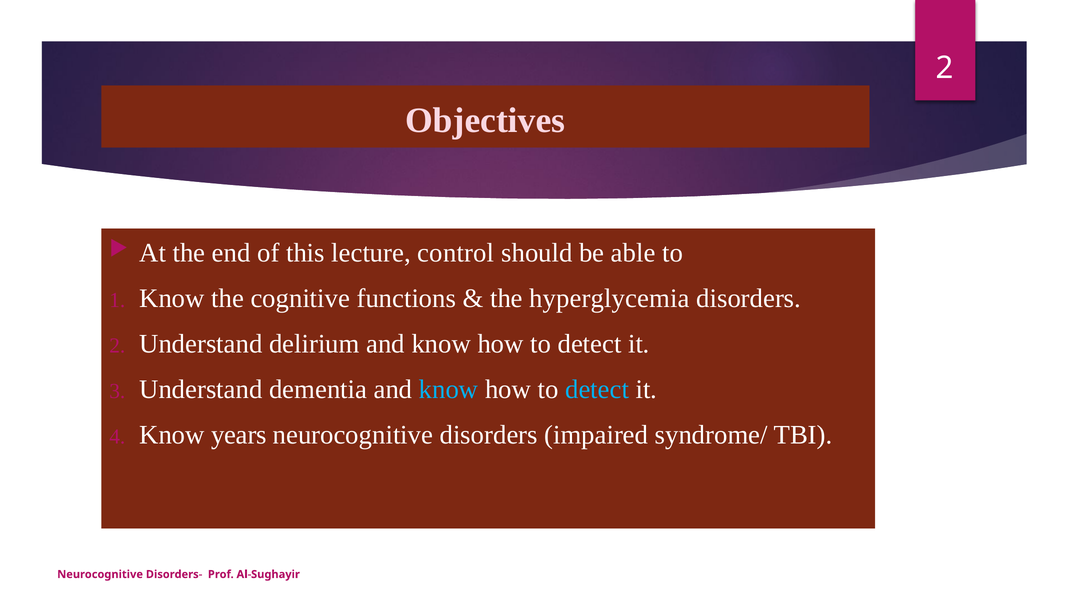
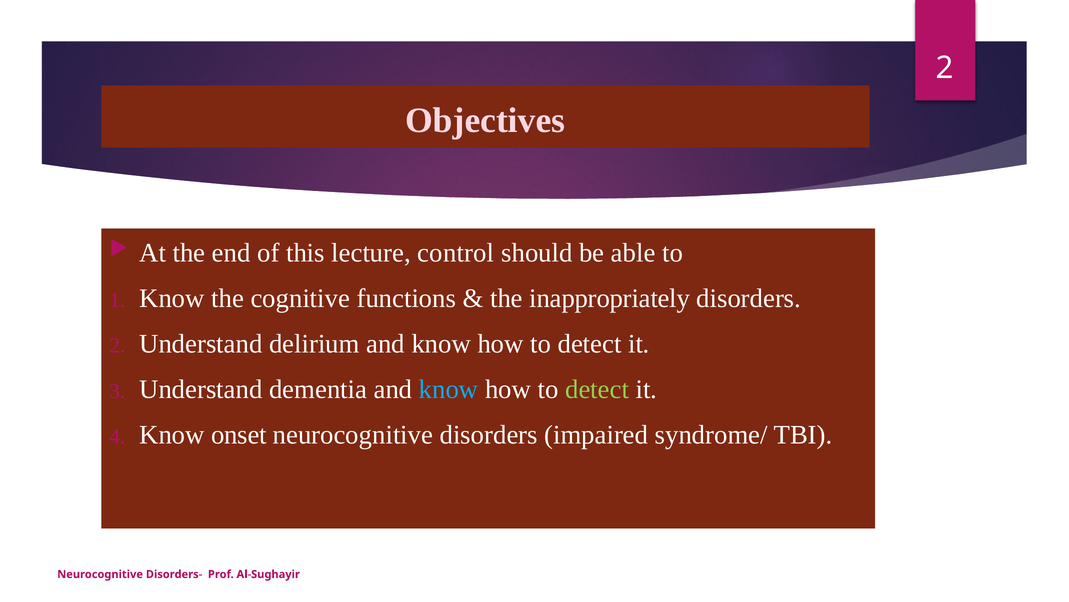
hyperglycemia: hyperglycemia -> inappropriately (610, 298)
detect colour: light blue -> light green (597, 389)
years: years -> onset (239, 434)
